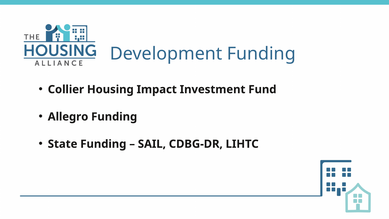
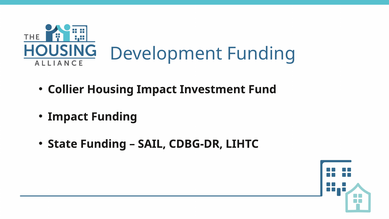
Allegro: Allegro -> Impact (68, 117)
